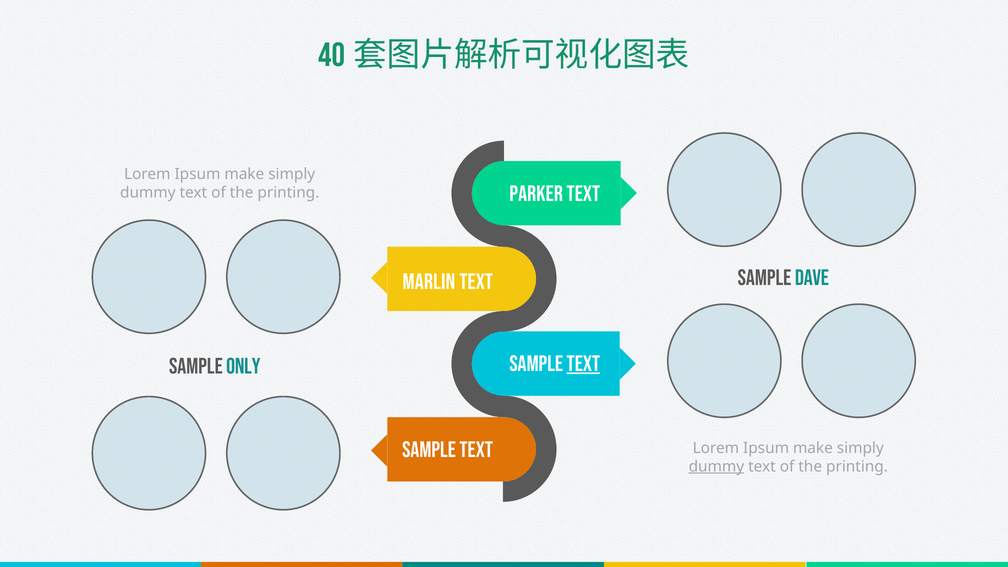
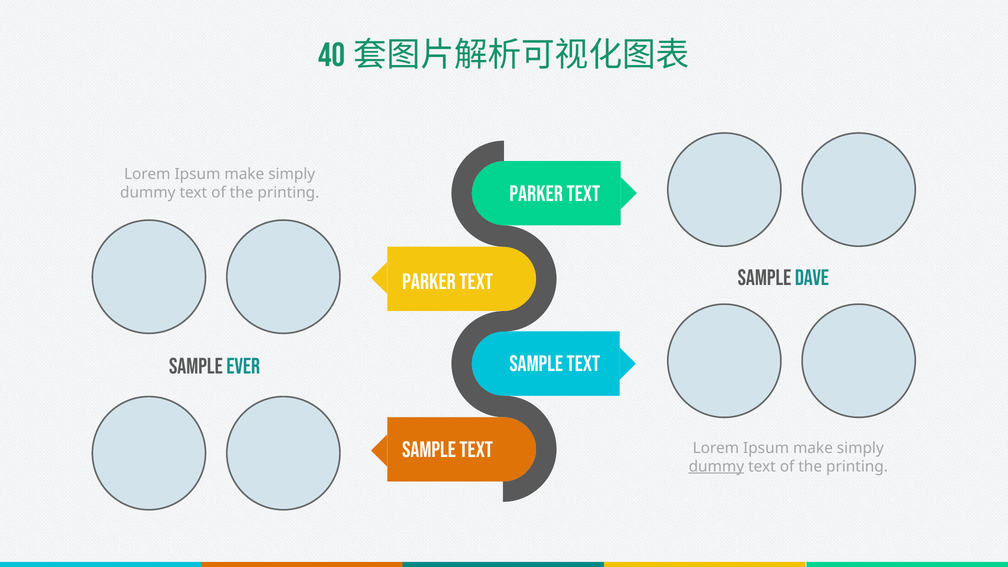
MARLIN: MARLIN -> PARKER (429, 282)
TEXT underline: present -> none (583, 364)
ONLY: ONLY -> EVER (243, 366)
